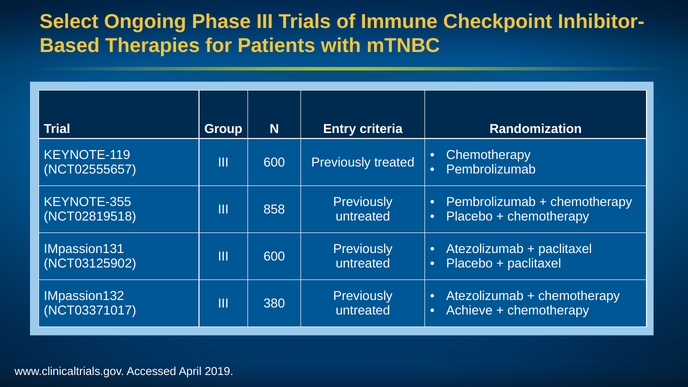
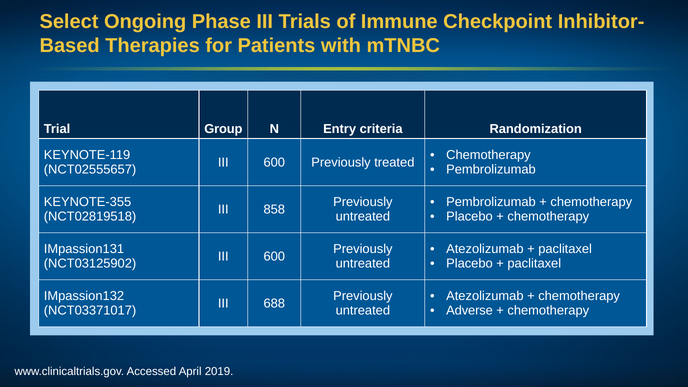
380: 380 -> 688 (274, 303)
Achieve: Achieve -> Adverse (470, 311)
